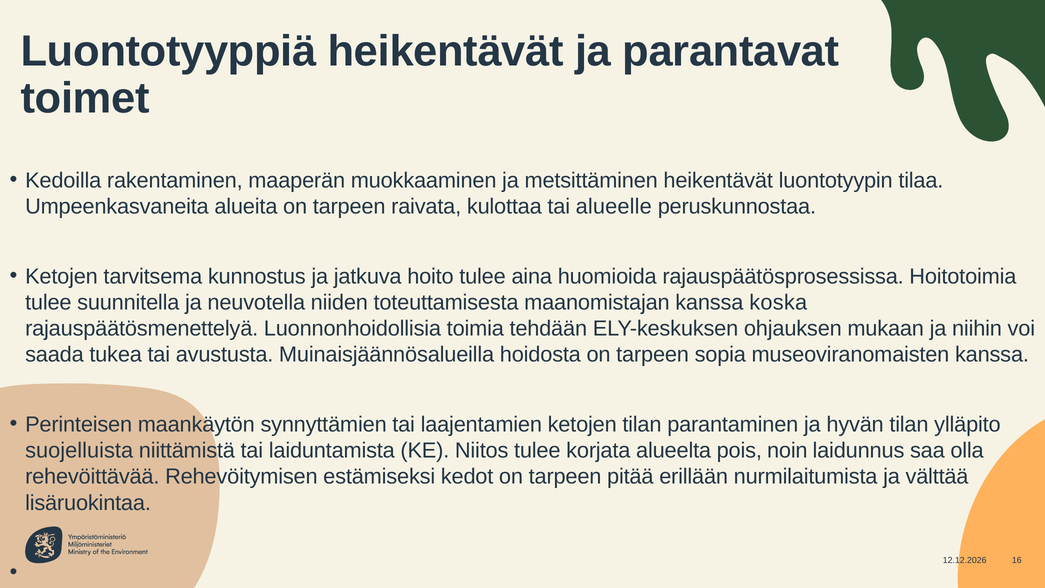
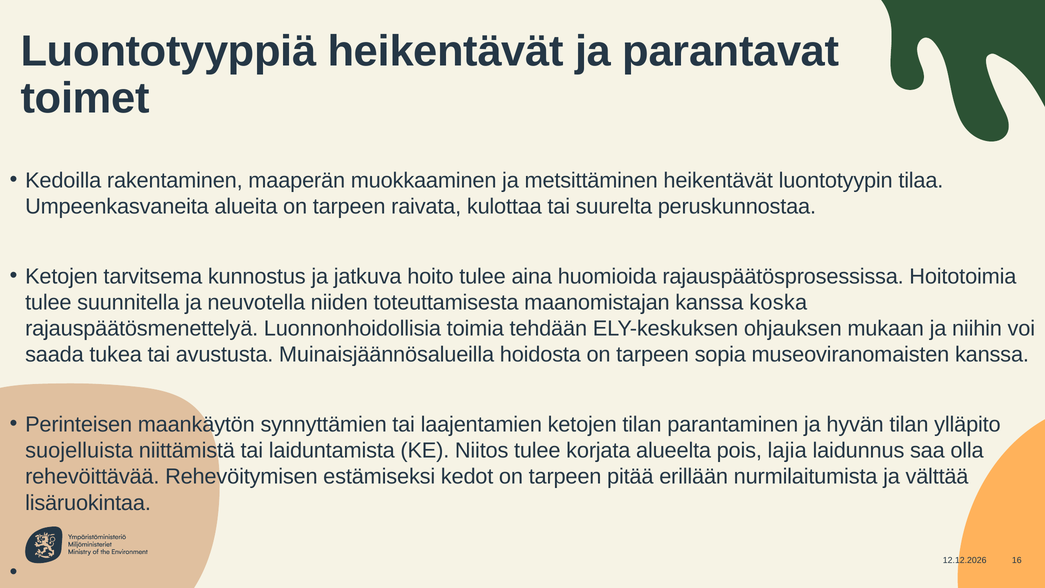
alueelle: alueelle -> suurelta (614, 207)
noin: noin -> lajia (787, 450)
